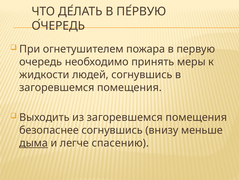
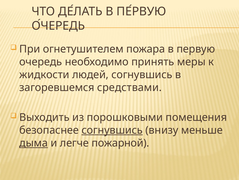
помещения: помещения -> средствами (129, 87)
из загоревшемся: загоревшемся -> порошковыми (125, 117)
согнувшись underline: none -> present (112, 130)
спасению: спасению -> пожарной (120, 142)
